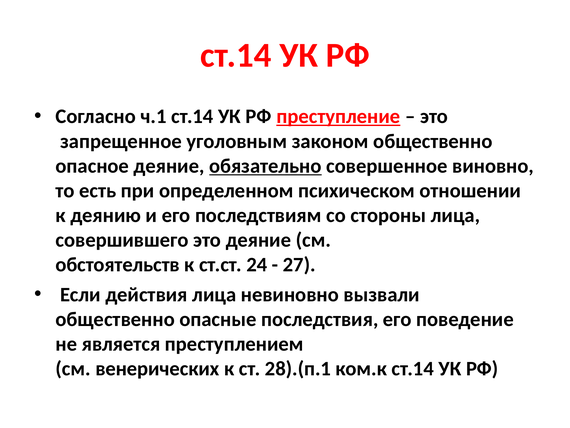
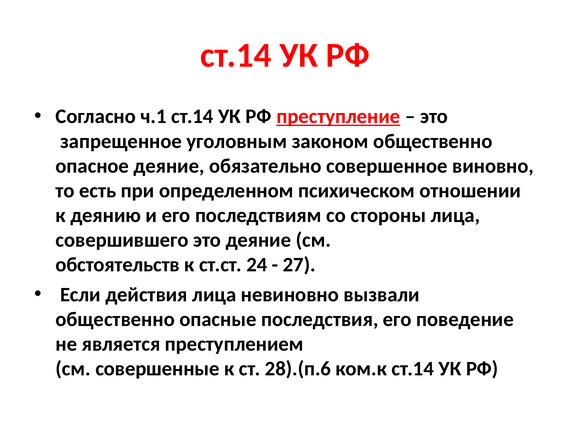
обязательно underline: present -> none (265, 166)
венерических: венерических -> совершенные (157, 368)
28).(п.1: 28).(п.1 -> 28).(п.6 (298, 368)
